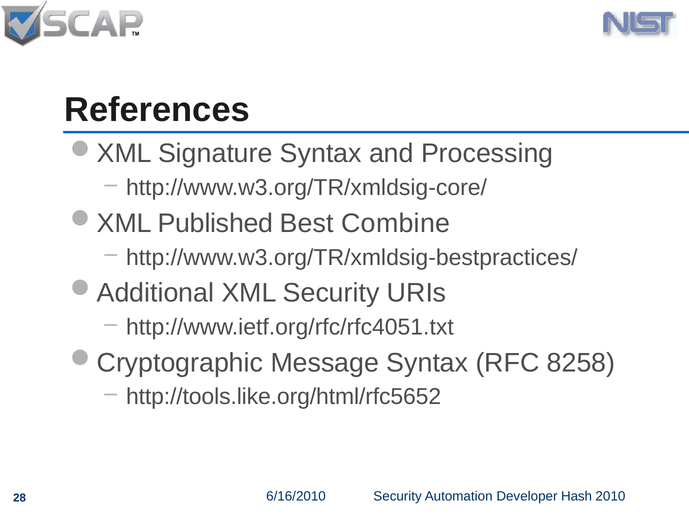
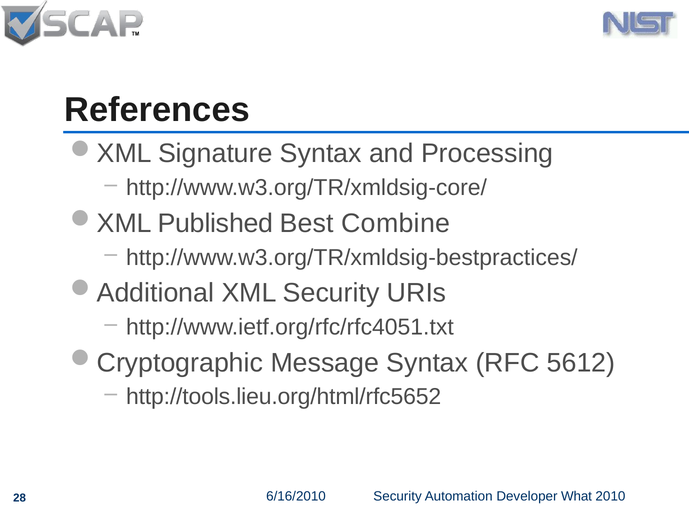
8258: 8258 -> 5612 (581, 363)
http://tools.like.org/html/rfc5652: http://tools.like.org/html/rfc5652 -> http://tools.lieu.org/html/rfc5652 (284, 397)
Hash: Hash -> What (577, 496)
